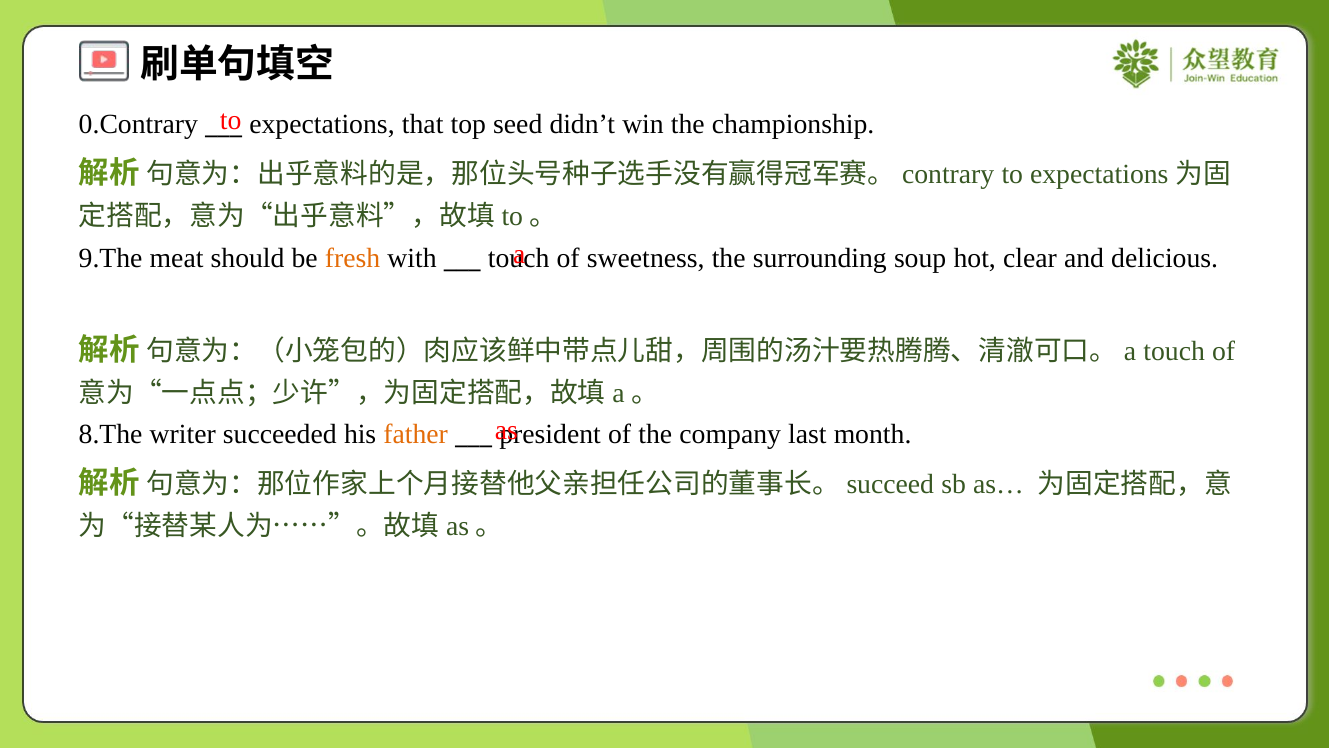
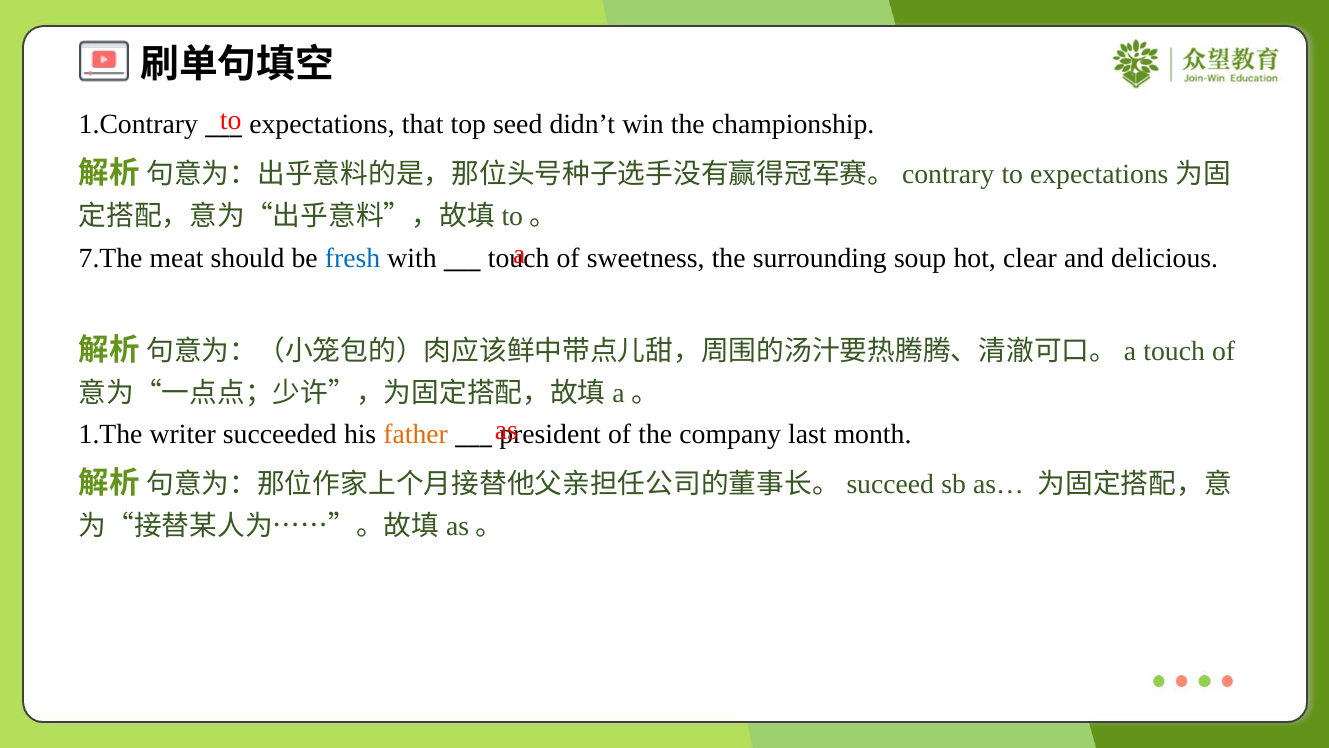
0.Contrary: 0.Contrary -> 1.Contrary (138, 124)
9.The: 9.The -> 7.The (111, 258)
fresh colour: orange -> blue (353, 258)
8.The: 8.The -> 1.The (111, 434)
